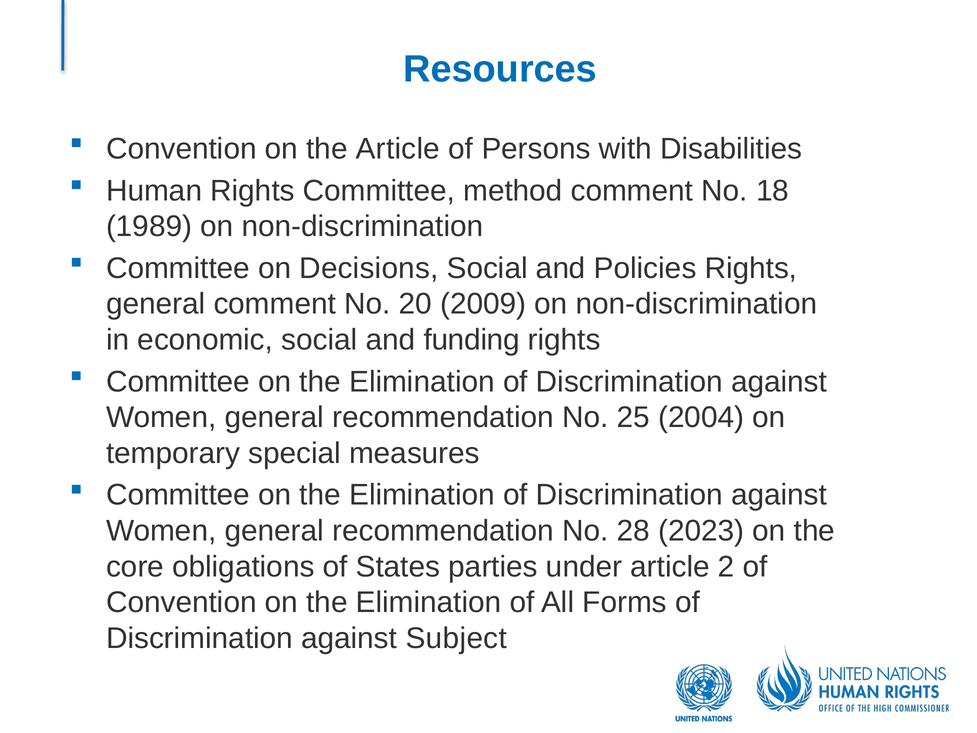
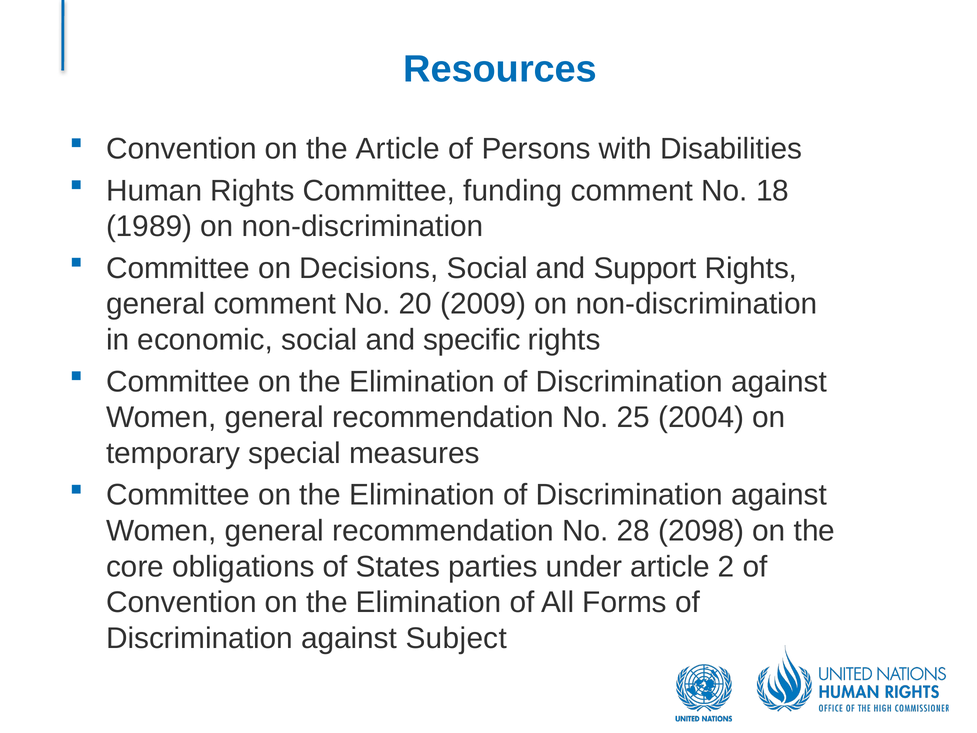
method: method -> funding (513, 191)
Policies: Policies -> Support (645, 268)
funding: funding -> specific (472, 340)
2023: 2023 -> 2098 (701, 531)
